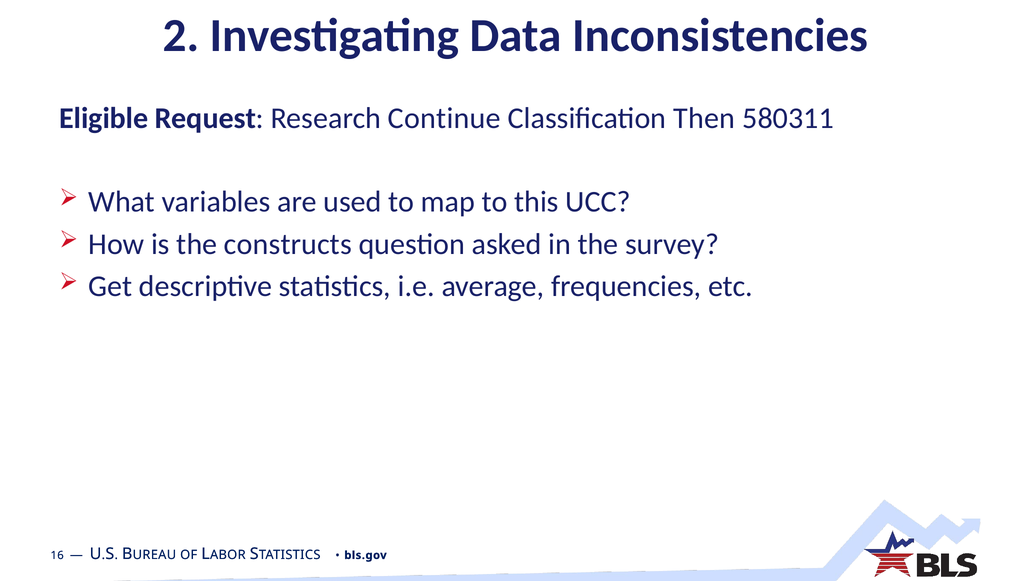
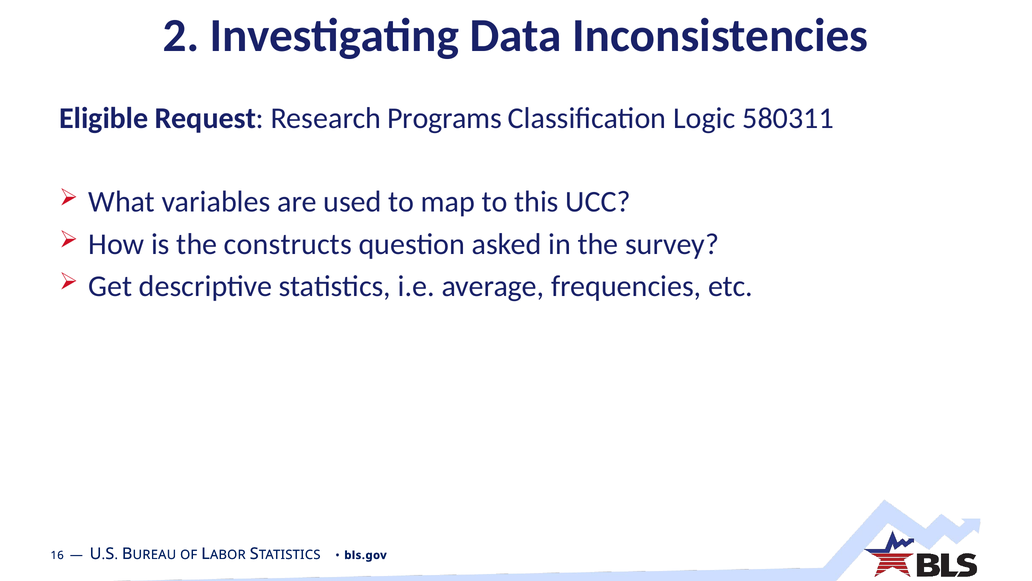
Continue: Continue -> Programs (445, 118)
Then: Then -> Logic (704, 118)
